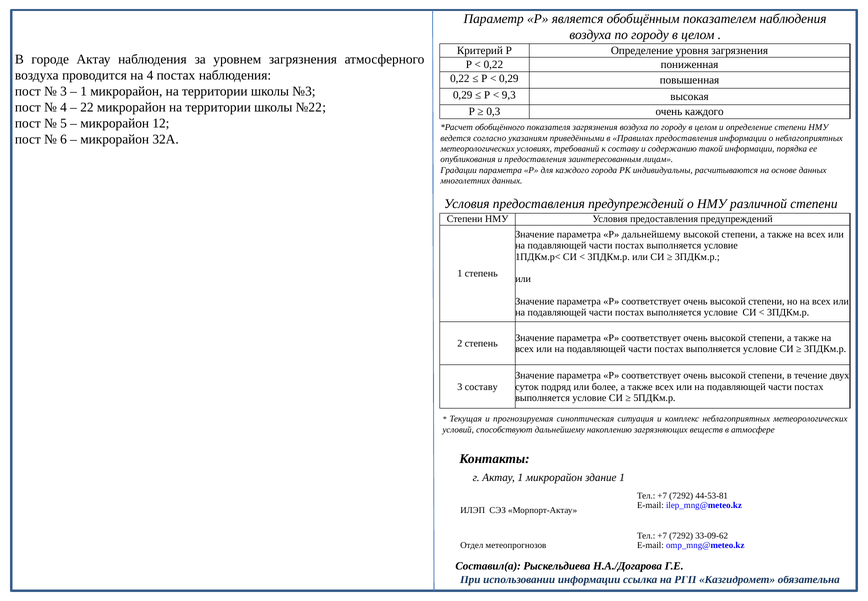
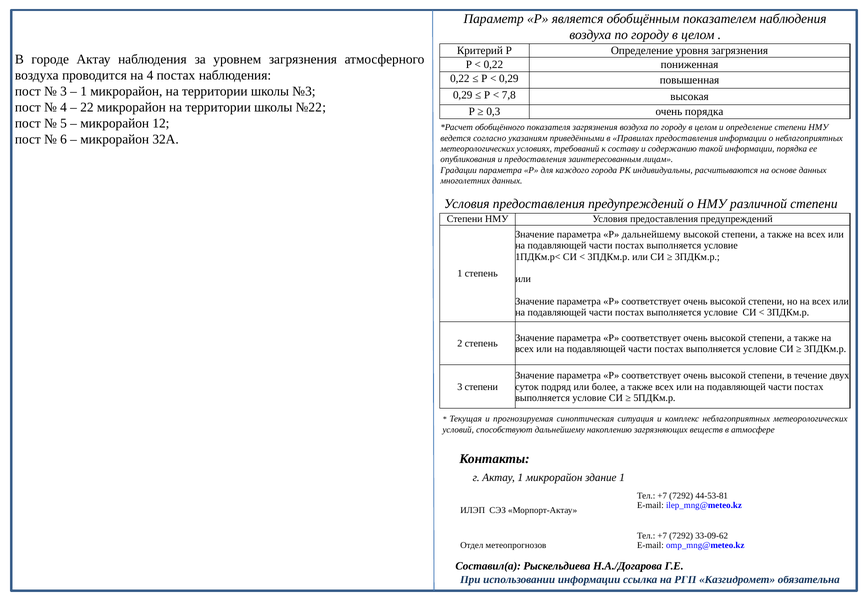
9,3: 9,3 -> 7,8 (509, 95)
очень каждого: каждого -> порядка (704, 112)
3 составу: составу -> степени (481, 387)
